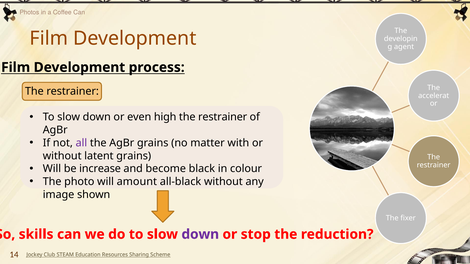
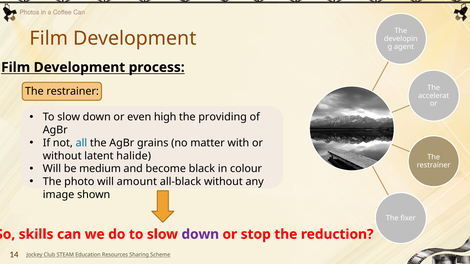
restrainer: restrainer -> providing (223, 117)
all colour: purple -> blue (81, 143)
latent grains: grains -> halide (134, 156)
increase: increase -> medium (100, 169)
